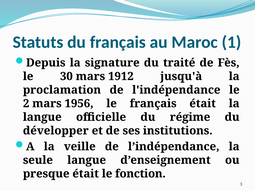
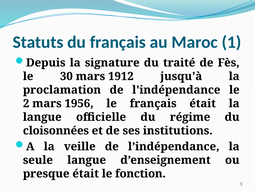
développer: développer -> cloisonnées (56, 131)
